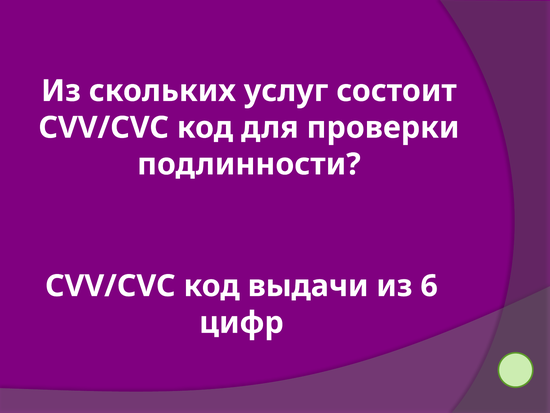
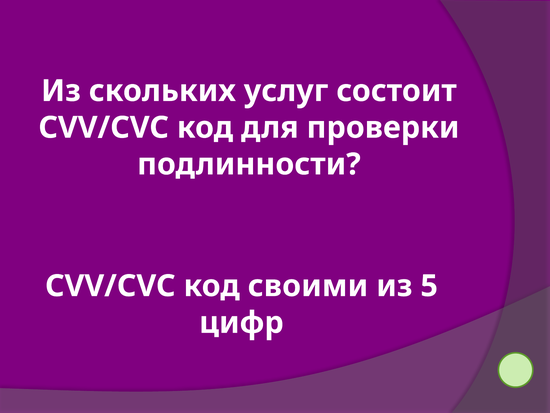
выдачи: выдачи -> своими (308, 286)
6: 6 -> 5 (429, 286)
